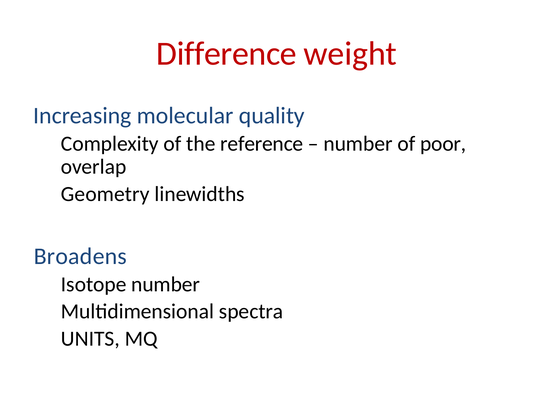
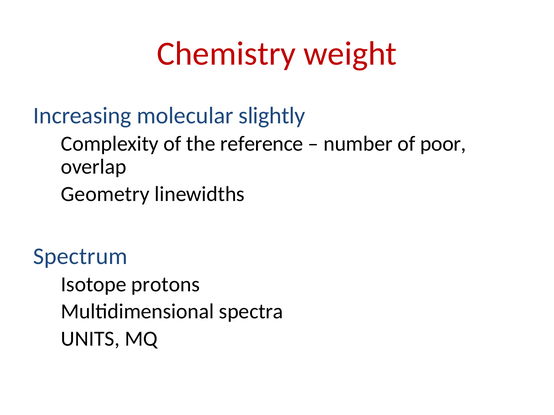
Difference: Difference -> Chemistry (226, 54)
quality: quality -> slightly (272, 116)
Broadens: Broadens -> Spectrum (80, 257)
Isotope number: number -> protons (166, 285)
